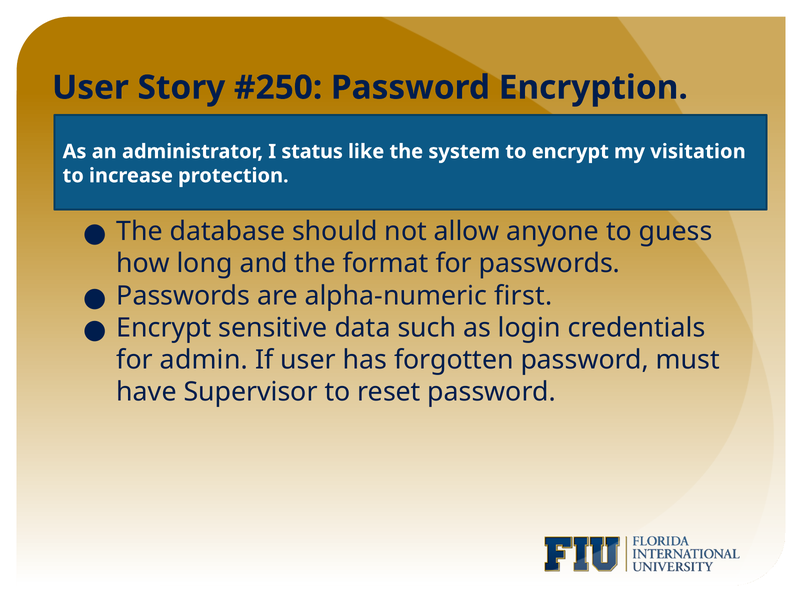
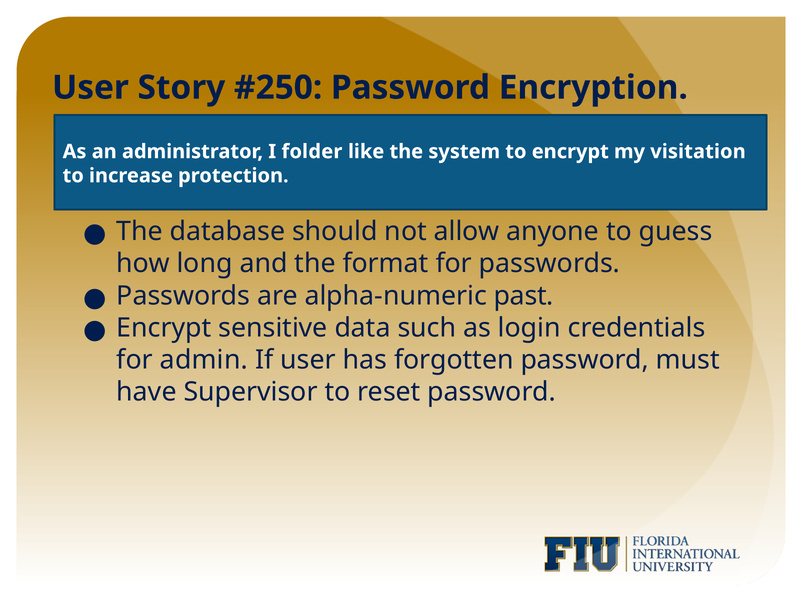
status: status -> folder (312, 151)
first: first -> past (524, 296)
